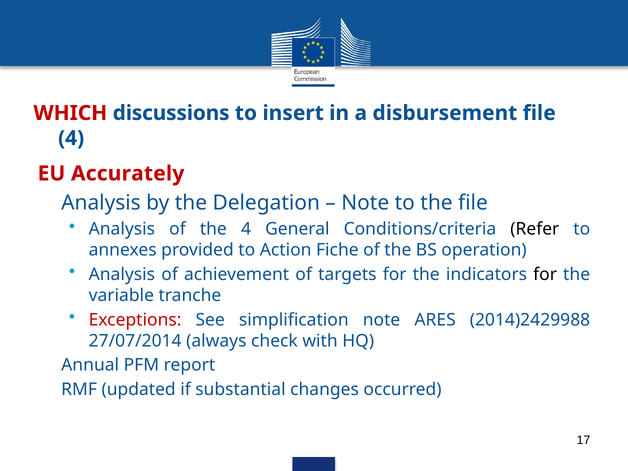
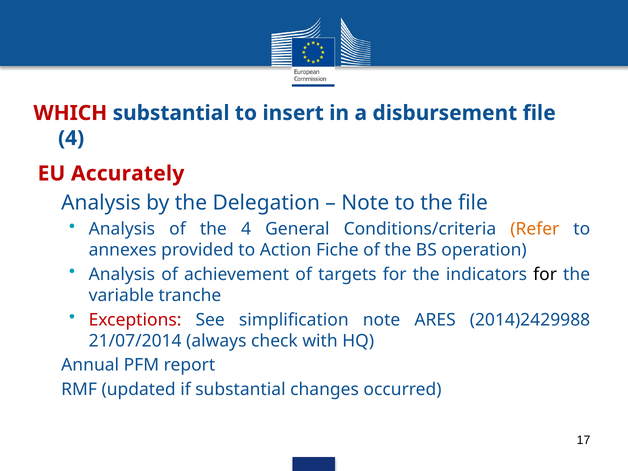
WHICH discussions: discussions -> substantial (171, 113)
Refer colour: black -> orange (535, 229)
27/07/2014: 27/07/2014 -> 21/07/2014 (135, 341)
